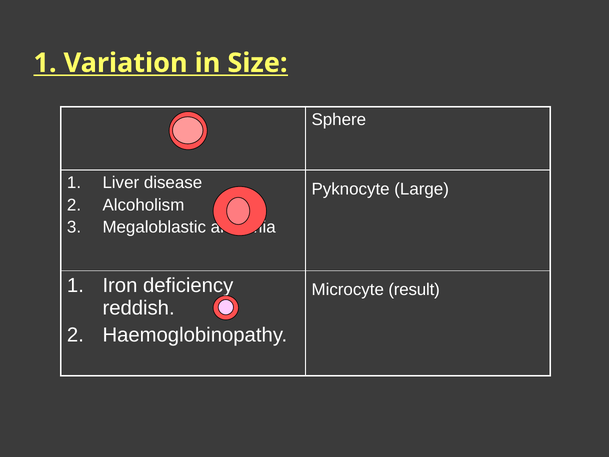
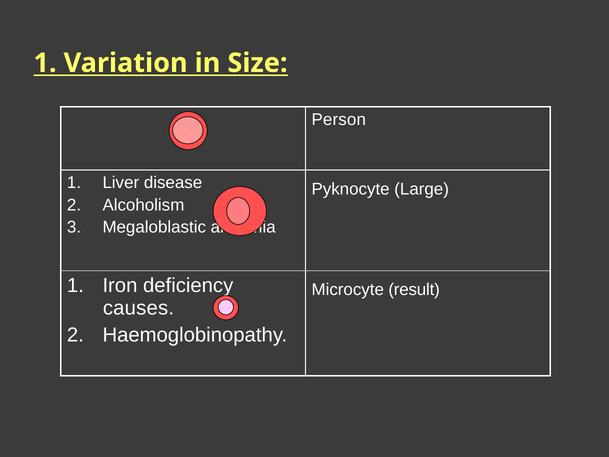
Sphere: Sphere -> Person (339, 119)
reddish: reddish -> causes (138, 308)
